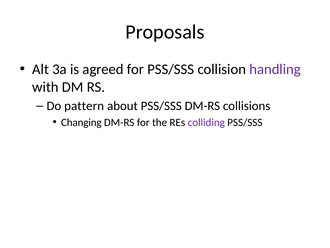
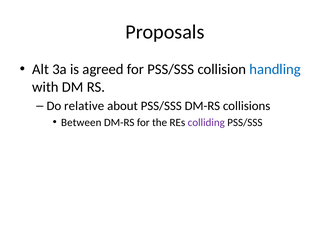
handling colour: purple -> blue (275, 69)
pattern: pattern -> relative (84, 106)
Changing: Changing -> Between (81, 122)
